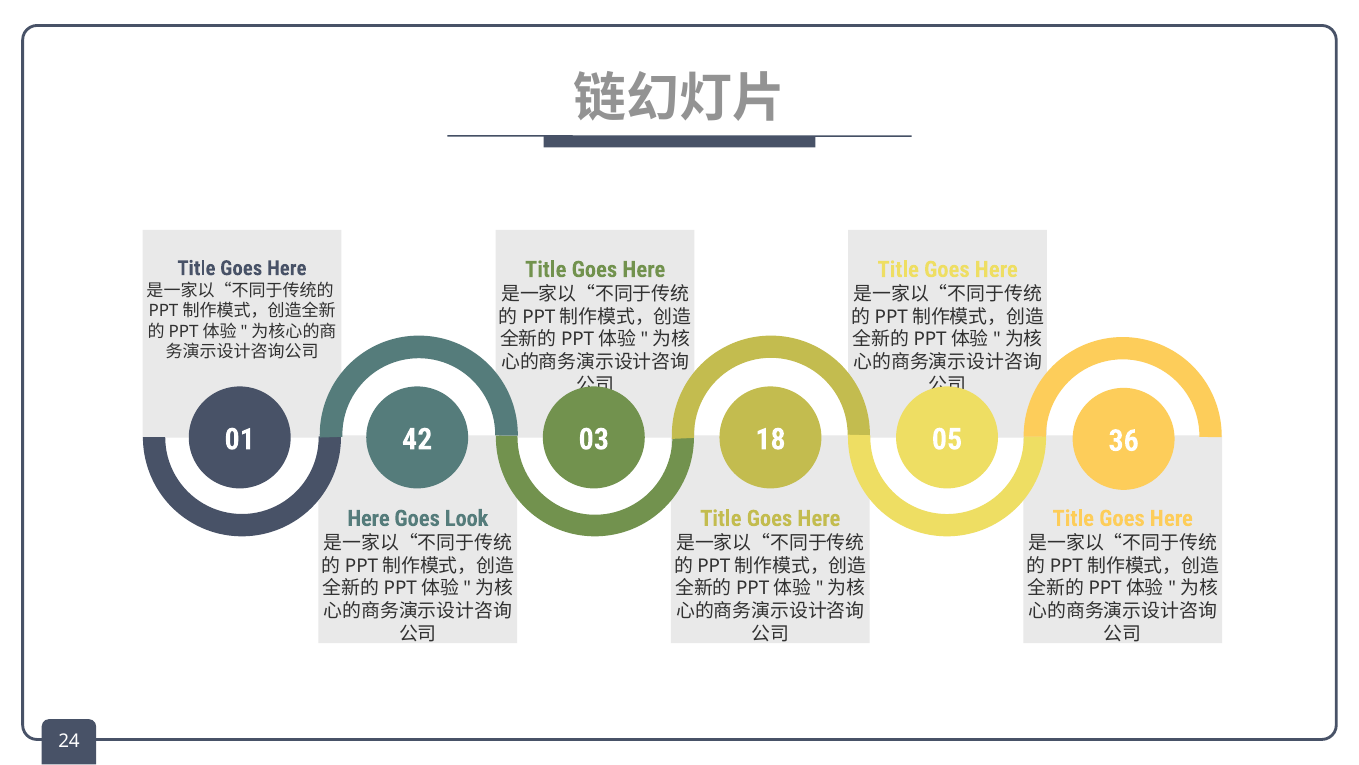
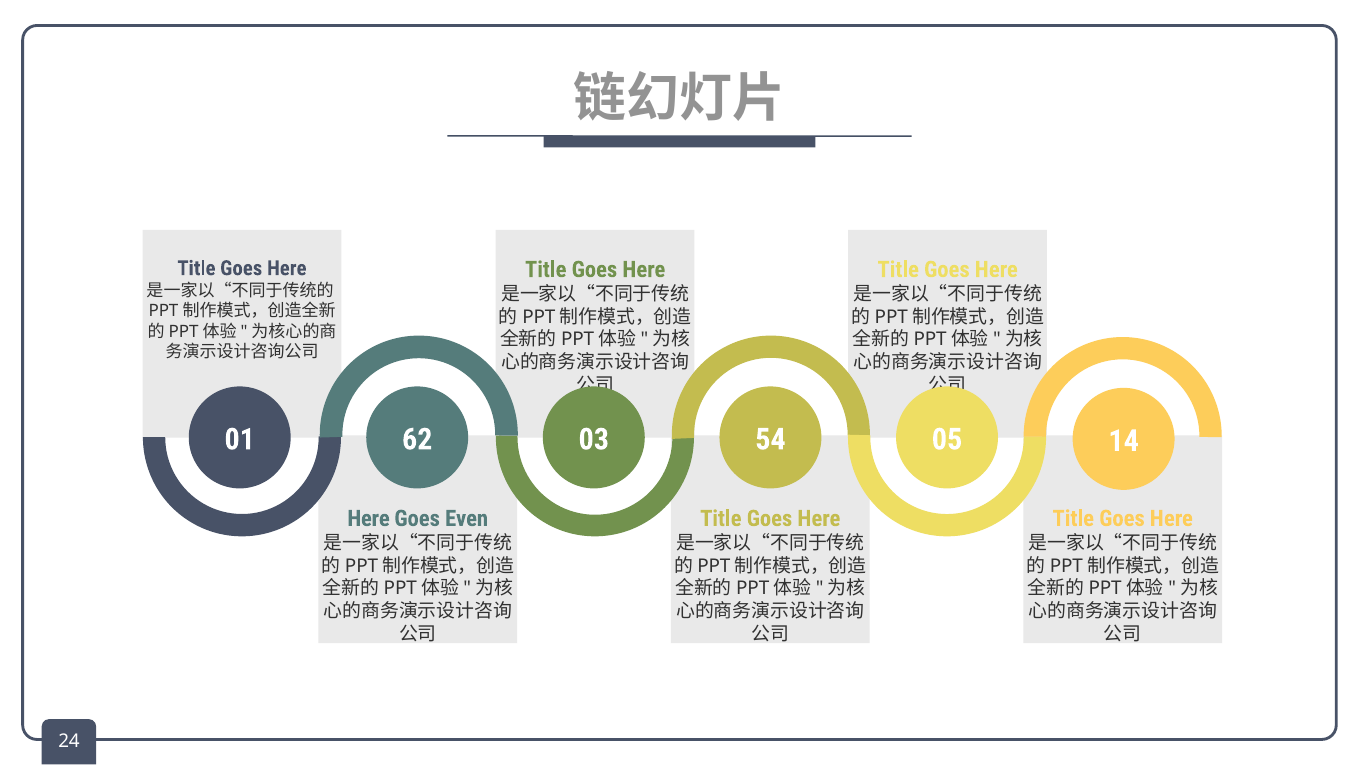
42: 42 -> 62 (417, 439)
18: 18 -> 54 (770, 439)
36: 36 -> 14 (1124, 441)
Look: Look -> Even (467, 518)
